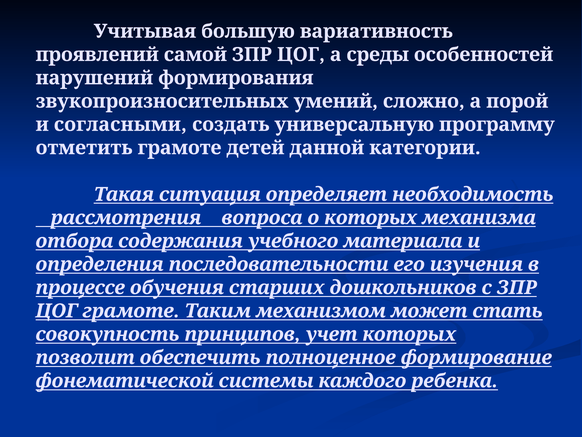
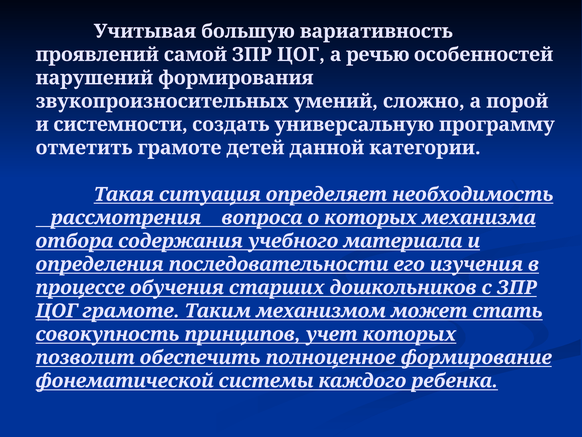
среды: среды -> речью (378, 55)
согласными: согласными -> системности (121, 124)
